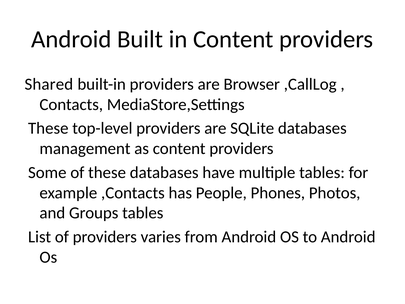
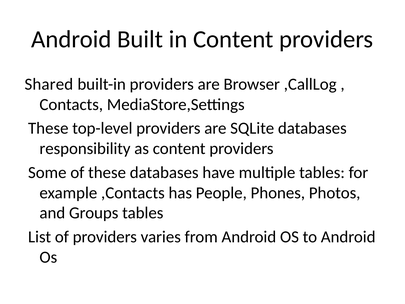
management: management -> responsibility (85, 149)
